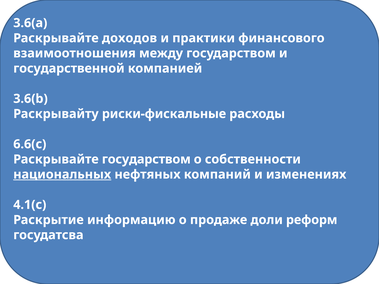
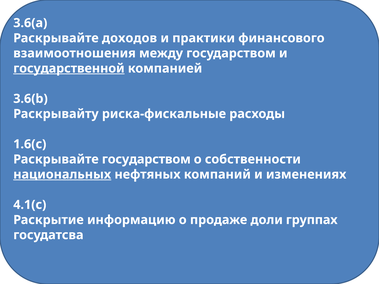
государственной underline: none -> present (69, 68)
риски-фискальные: риски-фискальные -> риска-фискальные (164, 114)
6.6(c: 6.6(c -> 1.6(c (30, 144)
реформ: реформ -> группах (312, 220)
